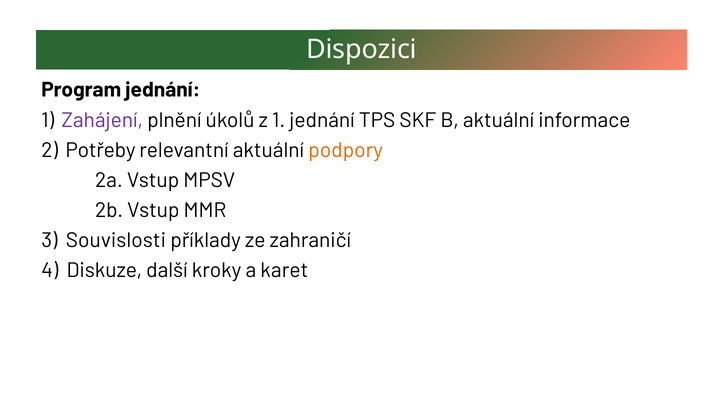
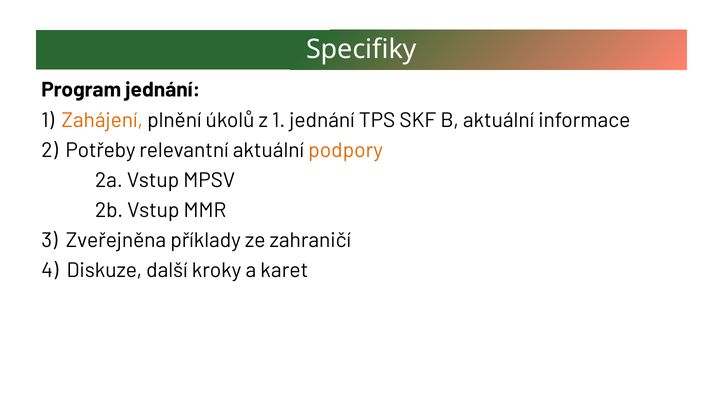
Dispozici: Dispozici -> Specifiky (361, 50)
Zahájení colour: purple -> orange (102, 120)
Souvislosti: Souvislosti -> Zveřejněna (116, 240)
